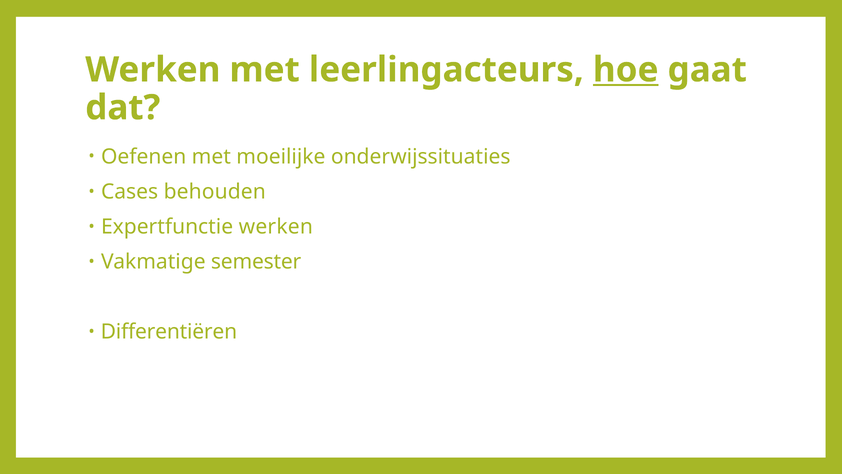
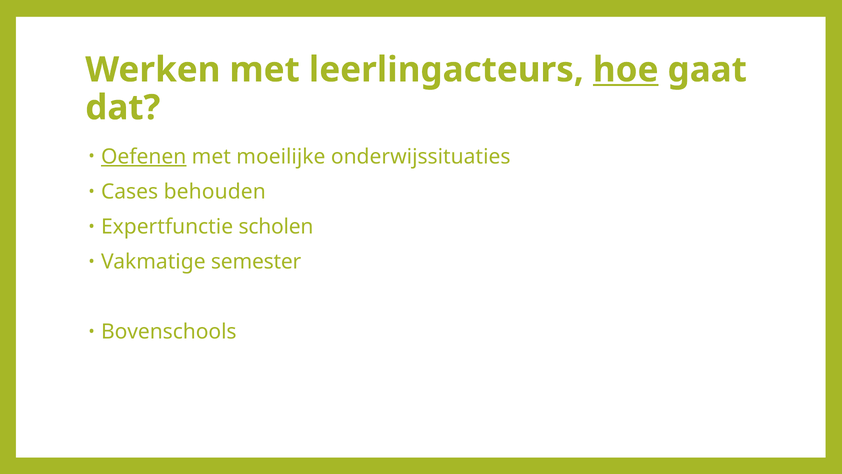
Oefenen underline: none -> present (144, 156)
Expertfunctie werken: werken -> scholen (276, 227)
Differentiëren: Differentiëren -> Bovenschools (169, 332)
